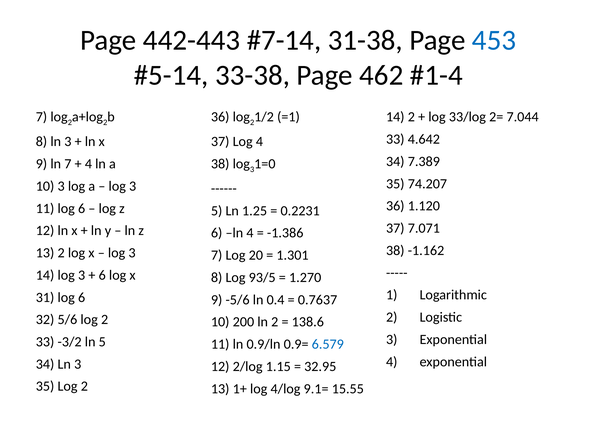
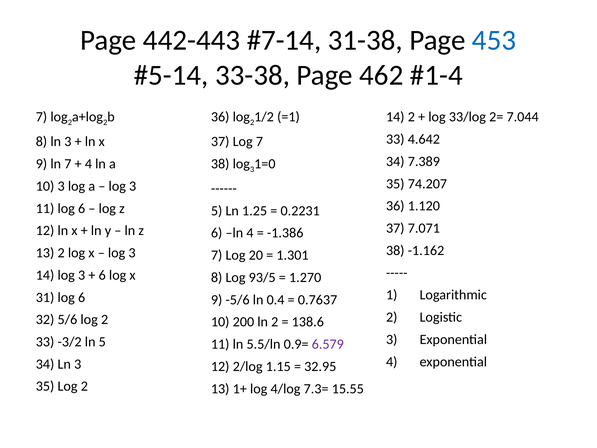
Log 4: 4 -> 7 (259, 142)
0.9/ln: 0.9/ln -> 5.5/ln (263, 344)
6.579 colour: blue -> purple (328, 344)
9.1=: 9.1= -> 7.3= (316, 389)
